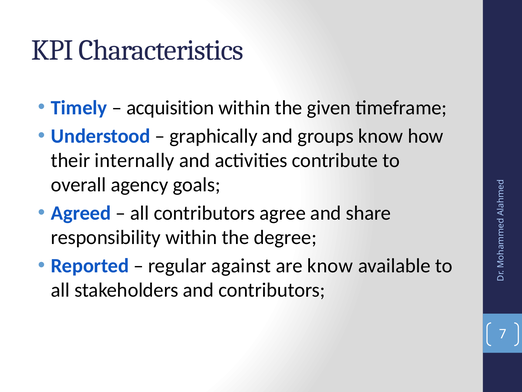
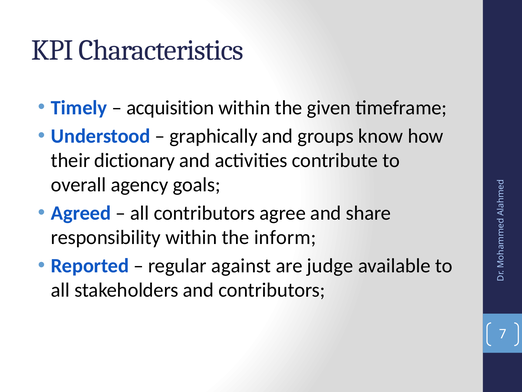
internally: internally -> dictionary (135, 160)
degree: degree -> inform (285, 237)
are know: know -> judge (330, 266)
